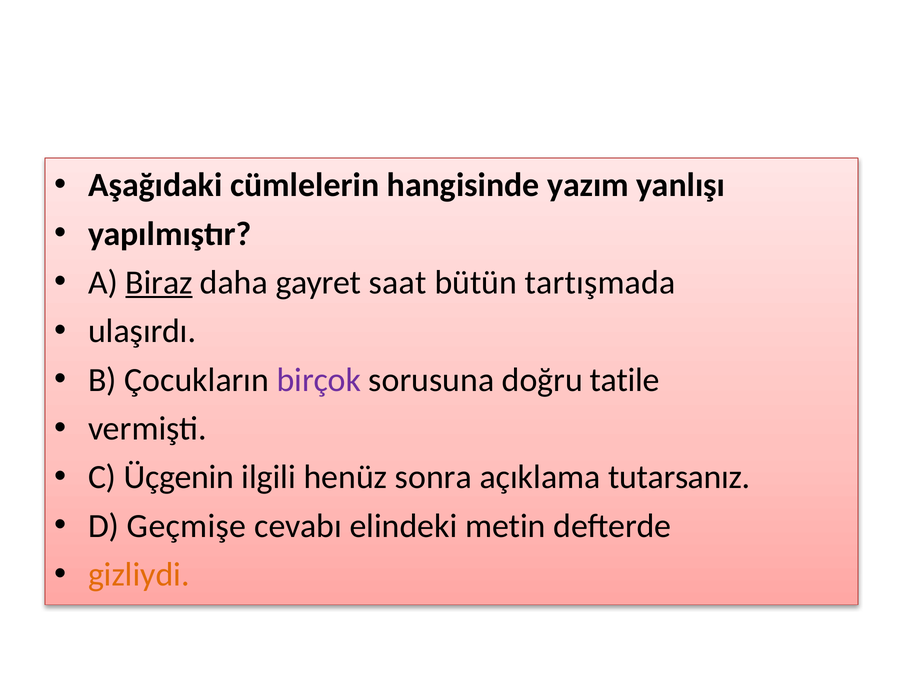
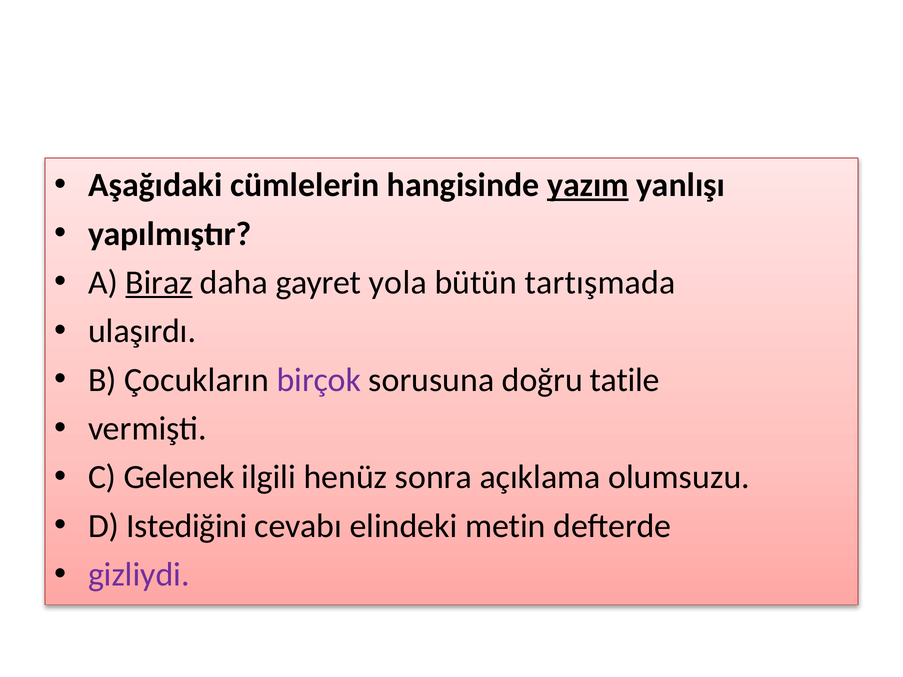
yazım underline: none -> present (588, 185)
saat: saat -> yola (398, 283)
Üçgenin: Üçgenin -> Gelenek (179, 477)
tutarsanız: tutarsanız -> olumsuzu (679, 477)
Geçmişe: Geçmişe -> Istediğini (187, 526)
gizliydi colour: orange -> purple (139, 575)
